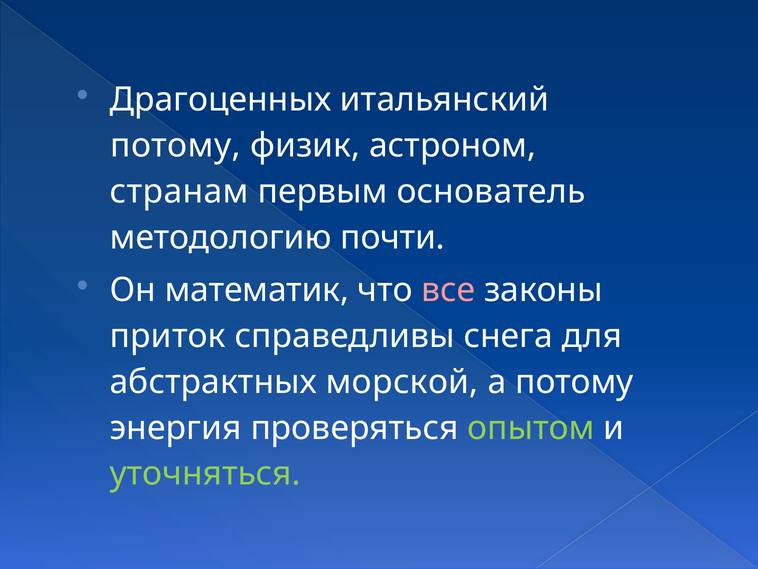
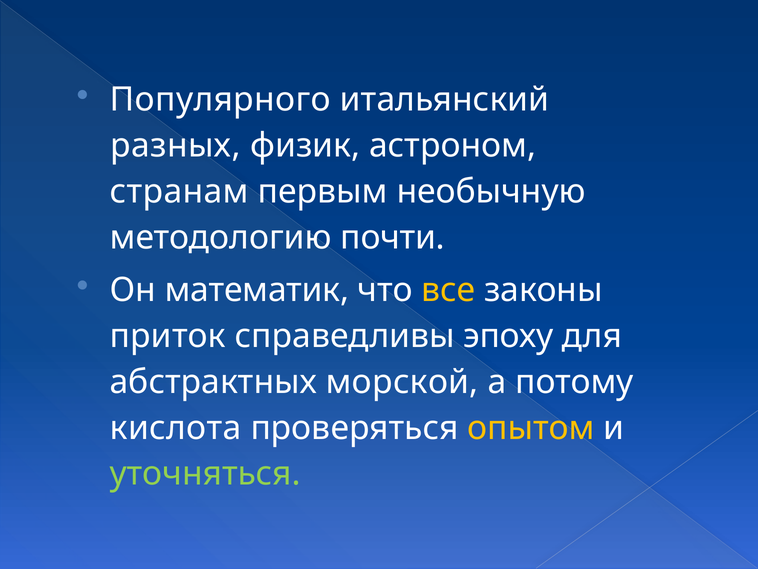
Драгоценных: Драгоценных -> Популярного (220, 100)
потому: потому -> разных (175, 146)
основатель: основатель -> необычную (491, 191)
все colour: pink -> yellow (448, 290)
снега: снега -> эпоху (508, 336)
энергия: энергия -> кислота (176, 428)
опытом colour: light green -> yellow (531, 428)
